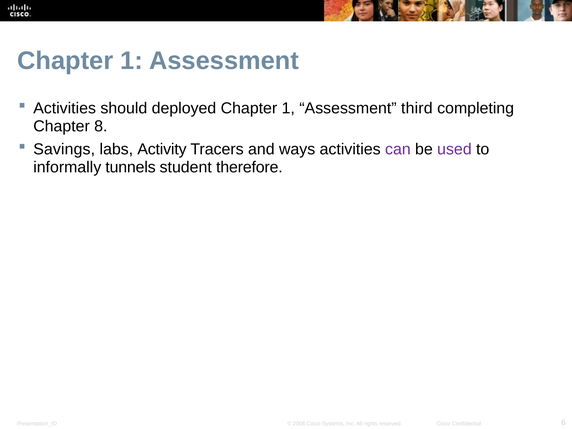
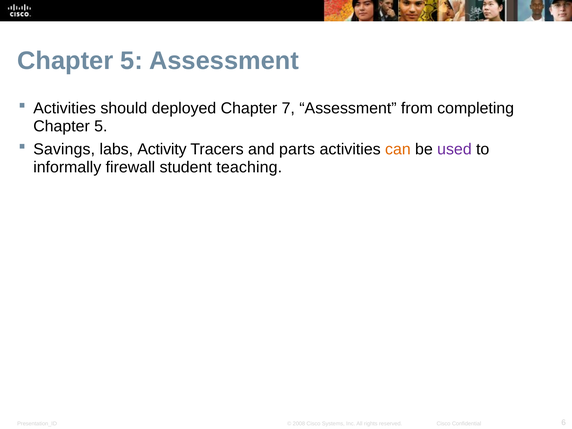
1: 1 -> 5 (132, 61)
1: 1 -> 7 (288, 108)
third: third -> from (417, 108)
8: 8 -> 5 (101, 126)
ways: ways -> parts (297, 149)
can colour: purple -> orange (398, 149)
tunnels: tunnels -> firewall (130, 167)
therefore: therefore -> teaching (249, 167)
